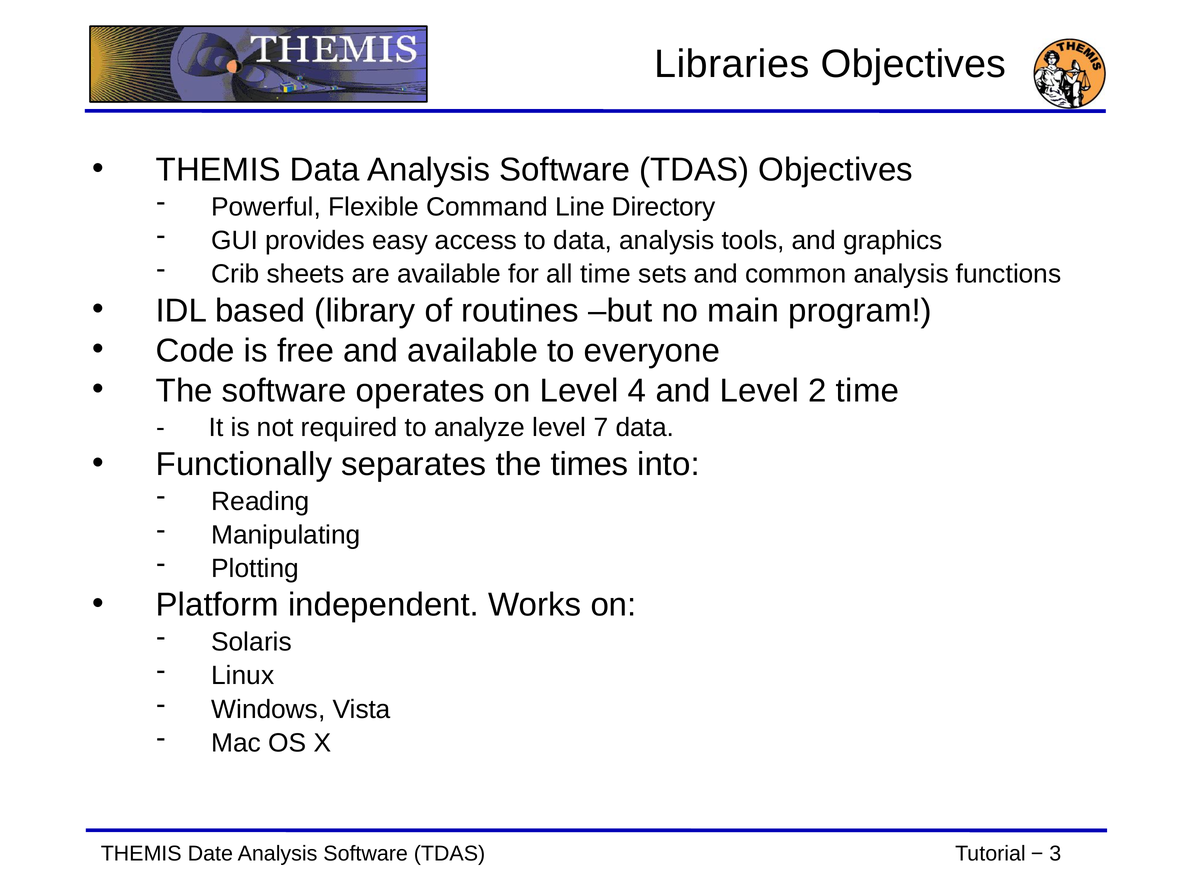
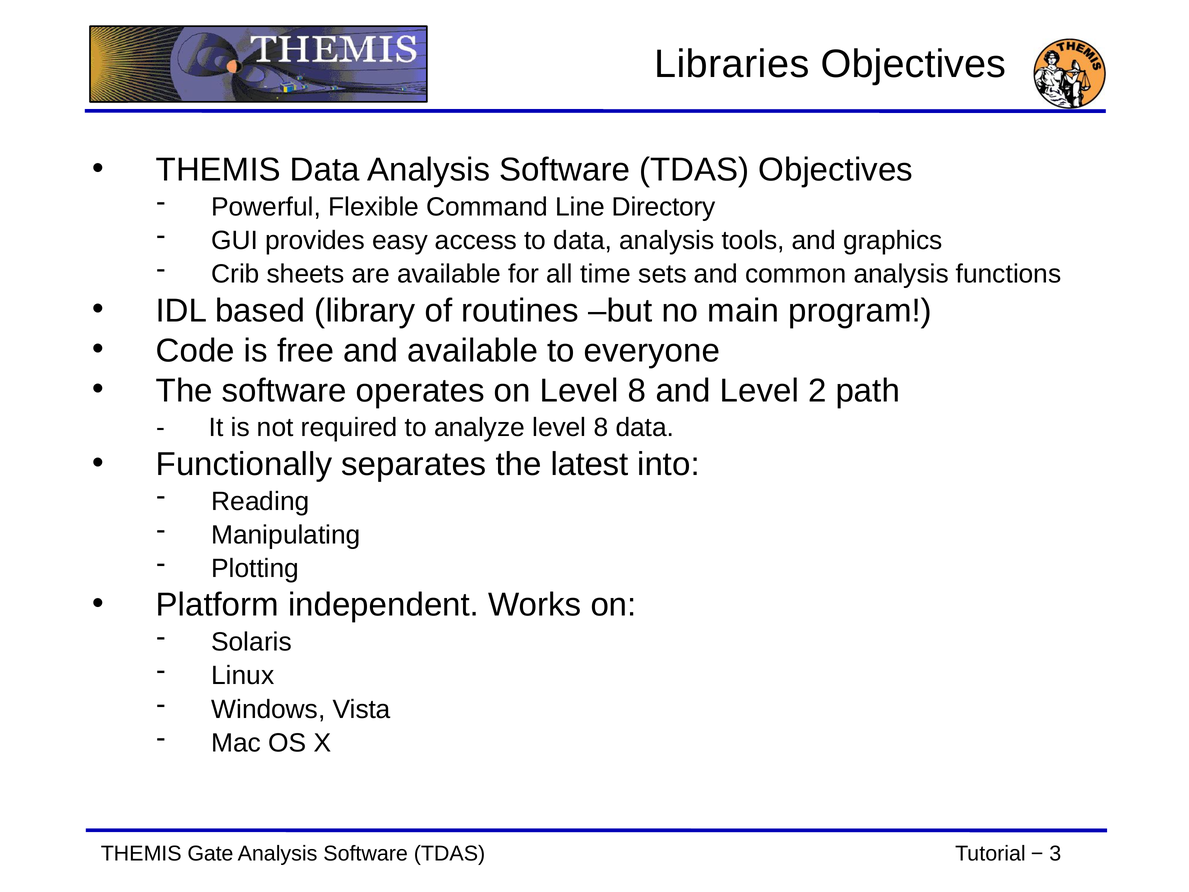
on Level 4: 4 -> 8 (637, 390)
2 time: time -> path (868, 390)
analyze level 7: 7 -> 8 (601, 428)
times: times -> latest (590, 464)
Date: Date -> Gate (210, 854)
